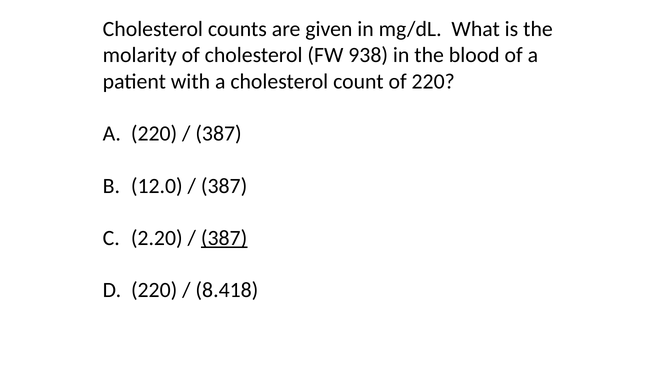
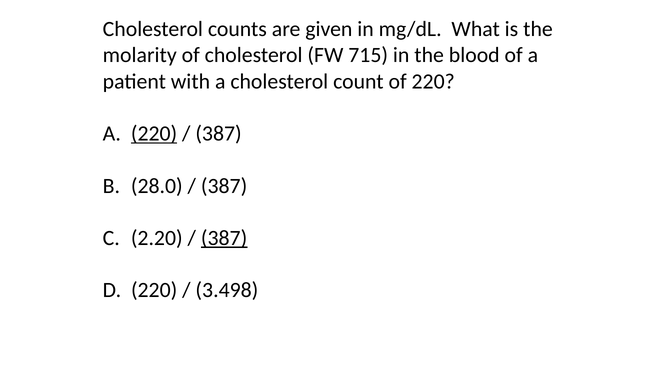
938: 938 -> 715 (368, 55)
220 underline: none -> present (154, 134)
12.0: 12.0 -> 28.0 (157, 186)
8.418: 8.418 -> 3.498 (227, 291)
